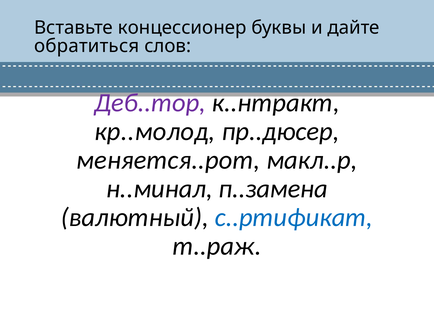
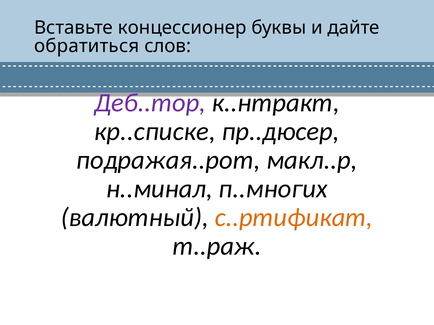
кр..молод: кр..молод -> кр..списке (155, 132)
меняется..рот: меняется..рот -> подражая..рот (168, 160)
п..замена: п..замена -> п..многих (273, 189)
с..ртификат colour: blue -> orange (294, 218)
